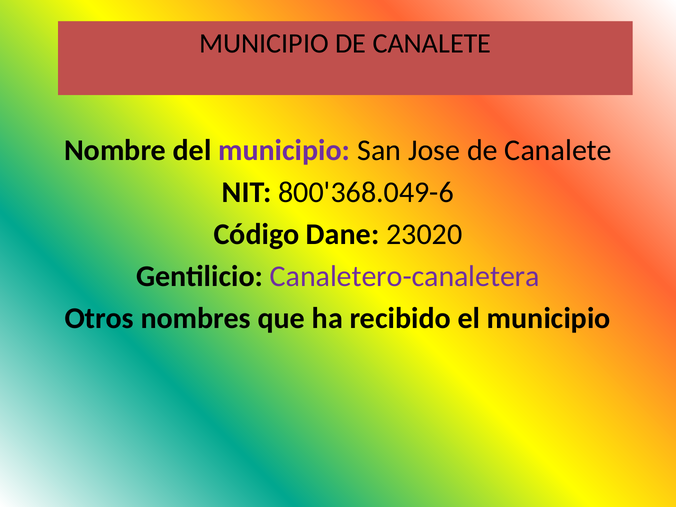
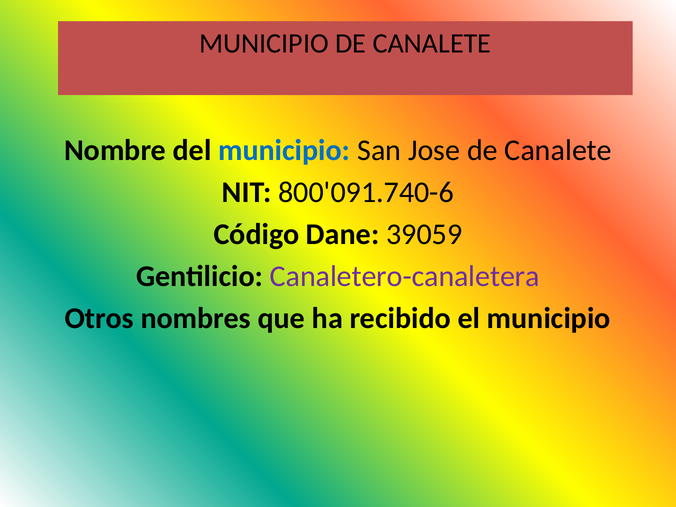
municipio colour: purple -> blue (284, 150)
800'368.049-6: 800'368.049-6 -> 800'091.740-6 (366, 192)
23020: 23020 -> 39059 (424, 234)
